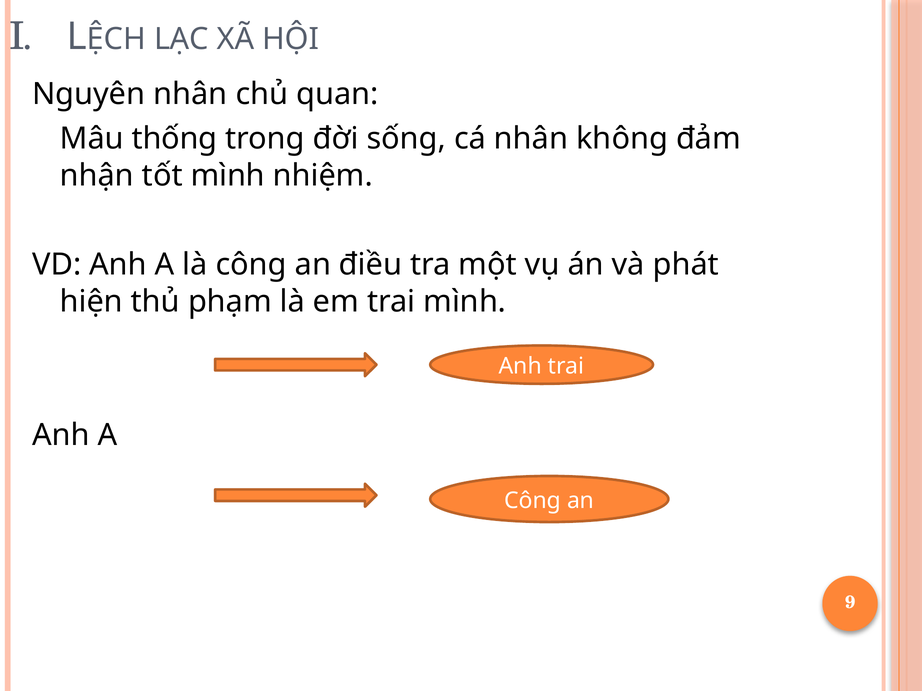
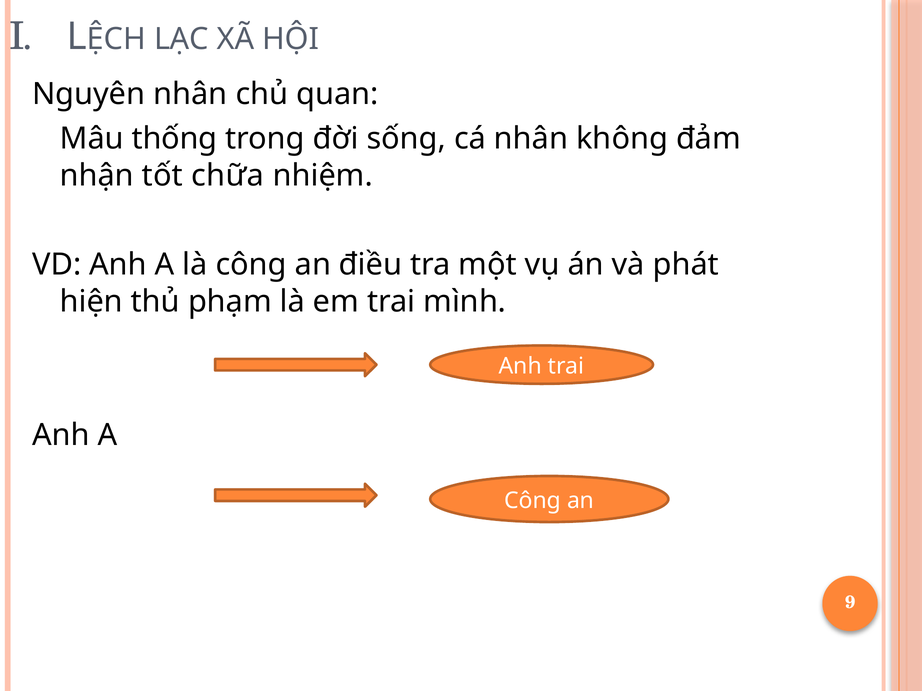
tốt mình: mình -> chữa (228, 176)
